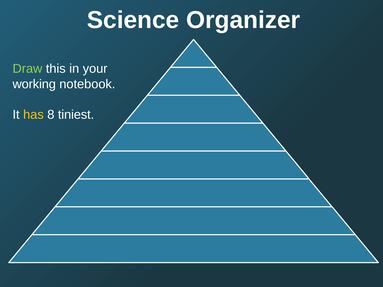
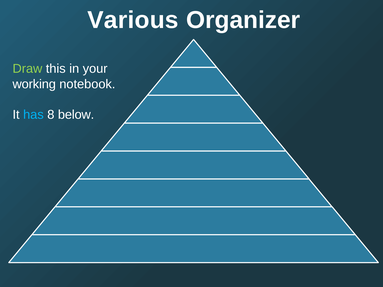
Science: Science -> Various (133, 20)
has colour: yellow -> light blue (33, 115)
tiniest: tiniest -> below (76, 115)
